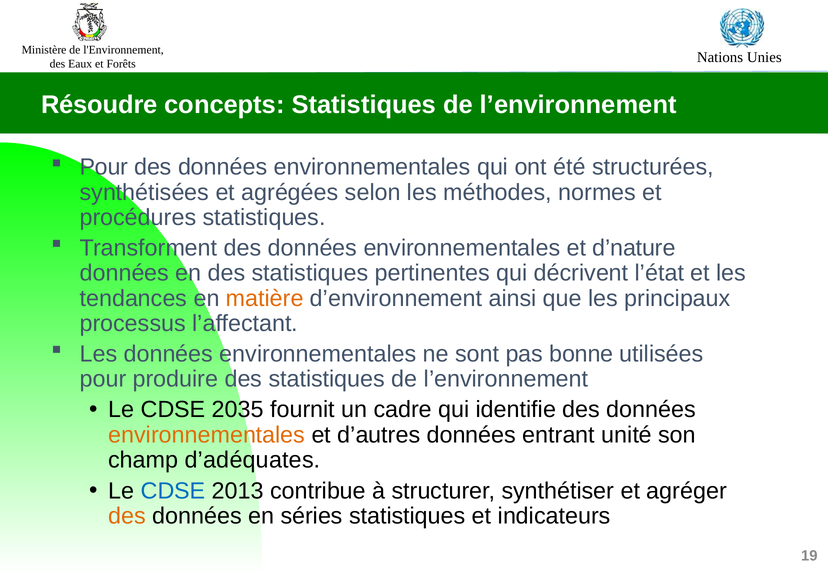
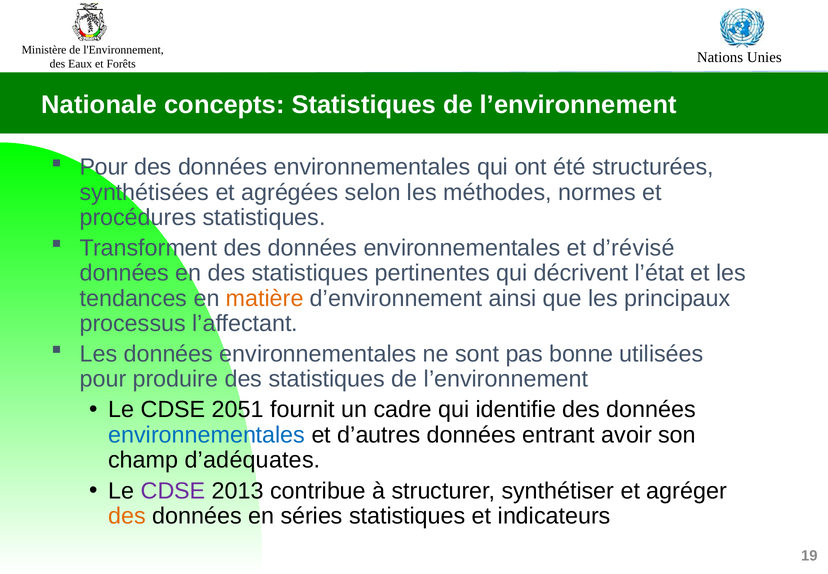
Résoudre: Résoudre -> Nationale (99, 105)
d’nature: d’nature -> d’révisé (634, 248)
2035: 2035 -> 2051 (238, 409)
environnementales colour: orange -> blue (207, 434)
unité: unité -> avoir (627, 434)
CDSE colour: blue -> purple (173, 490)
